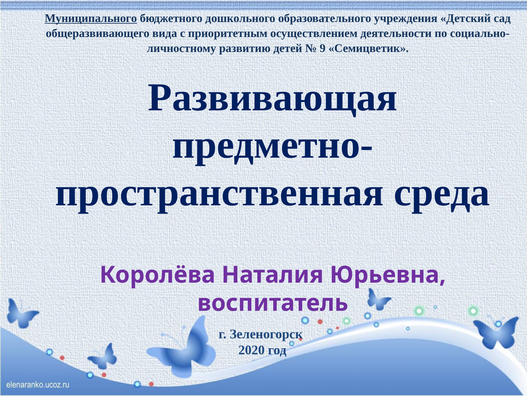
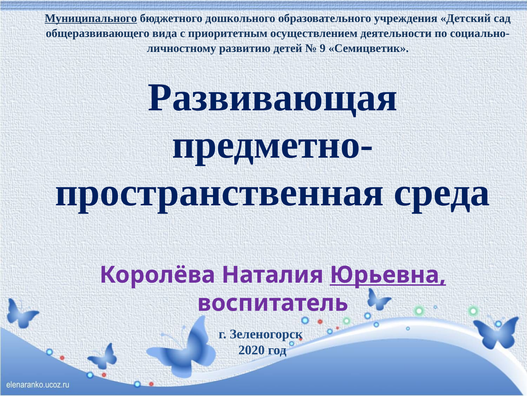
Юрьевна underline: none -> present (388, 274)
